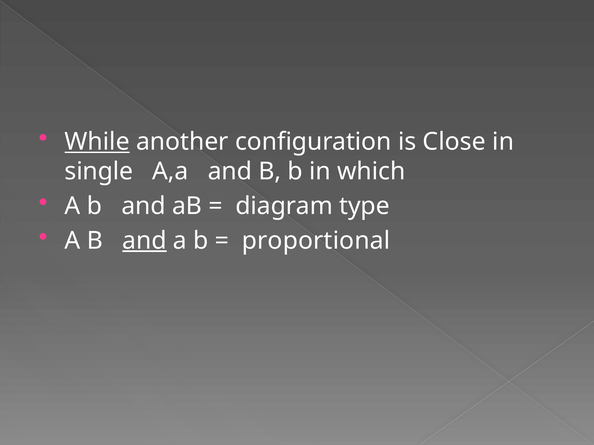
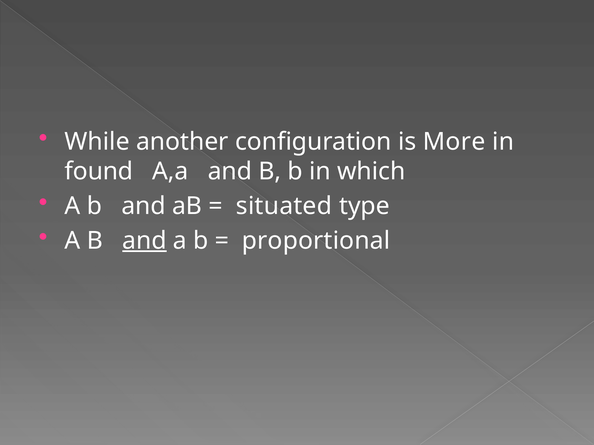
While underline: present -> none (97, 142)
Close: Close -> More (454, 142)
single: single -> found (99, 172)
diagram: diagram -> situated (284, 206)
